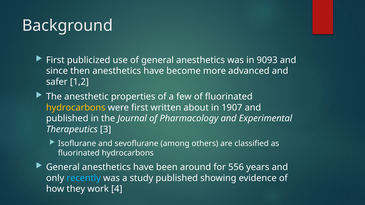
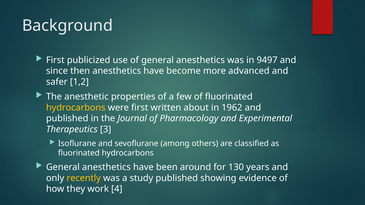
9093: 9093 -> 9497 (267, 60)
1907: 1907 -> 1962 (232, 108)
556: 556 -> 130 (236, 167)
recently colour: light blue -> yellow (84, 178)
